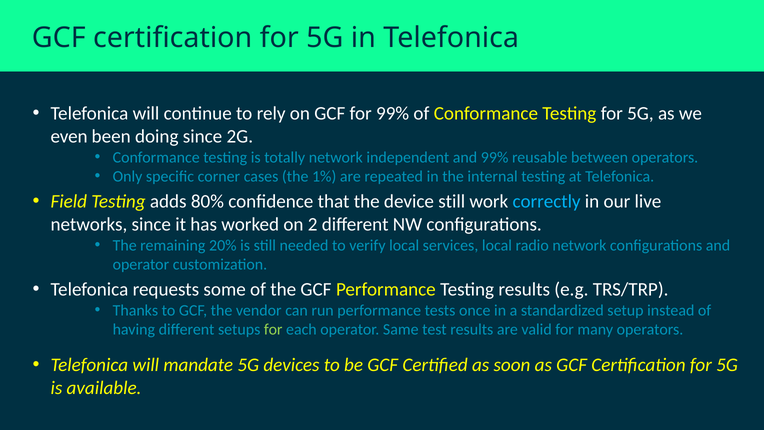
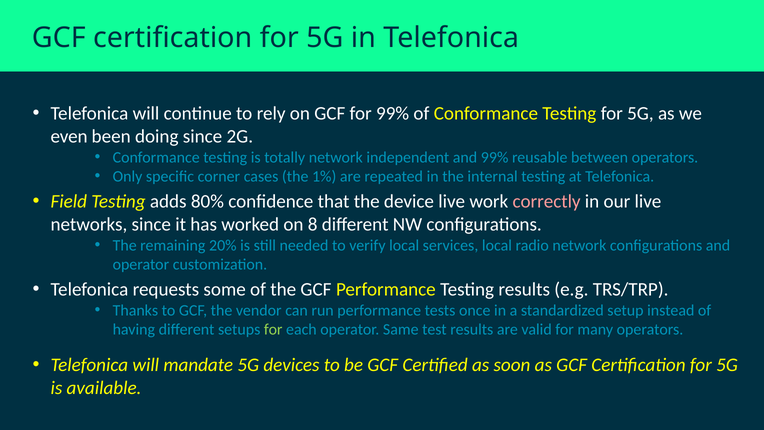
device still: still -> live (452, 201)
correctly colour: light blue -> pink (547, 201)
2: 2 -> 8 (313, 224)
